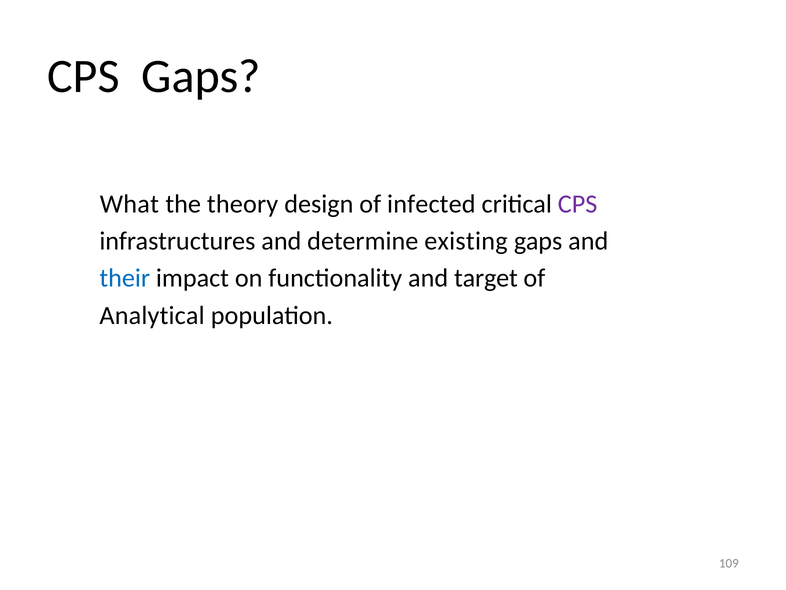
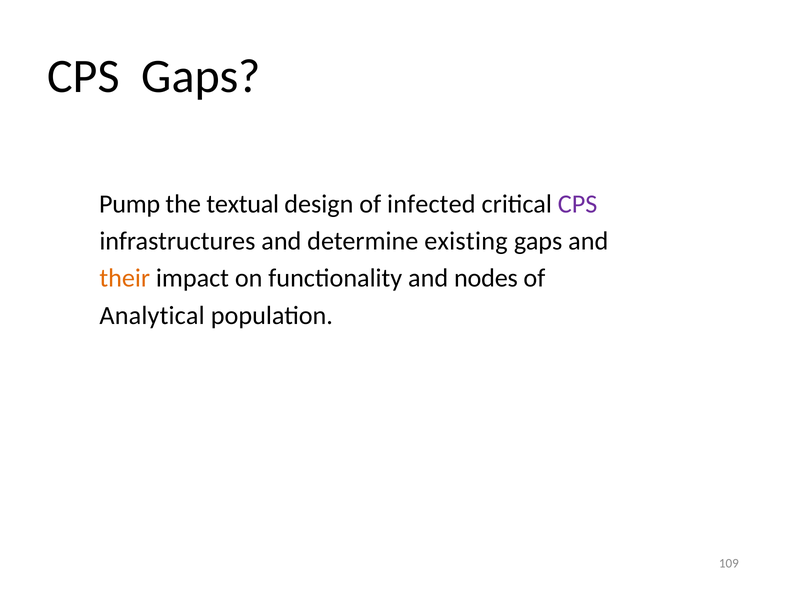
What: What -> Pump (130, 204)
theory: theory -> textual (243, 204)
their colour: blue -> orange (125, 278)
target: target -> nodes (486, 278)
